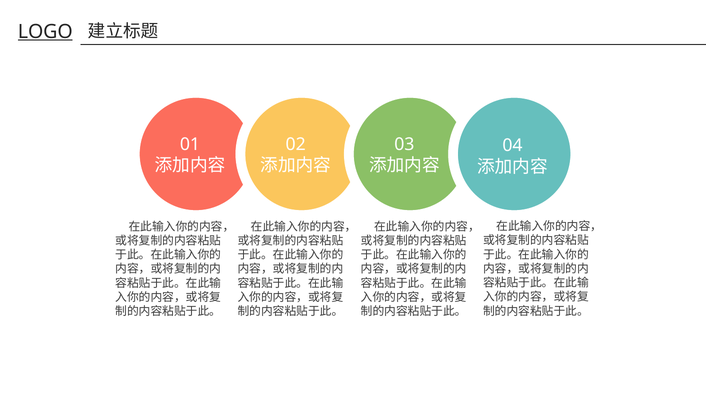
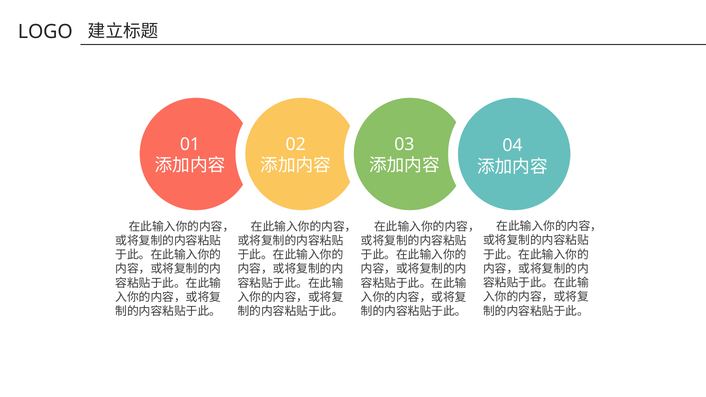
LOGO underline: present -> none (45, 32)
